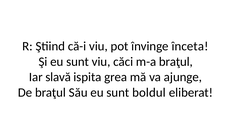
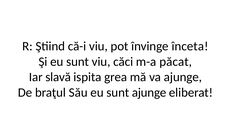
m-a braţul: braţul -> păcat (176, 62)
sunt boldul: boldul -> ajunge (149, 92)
